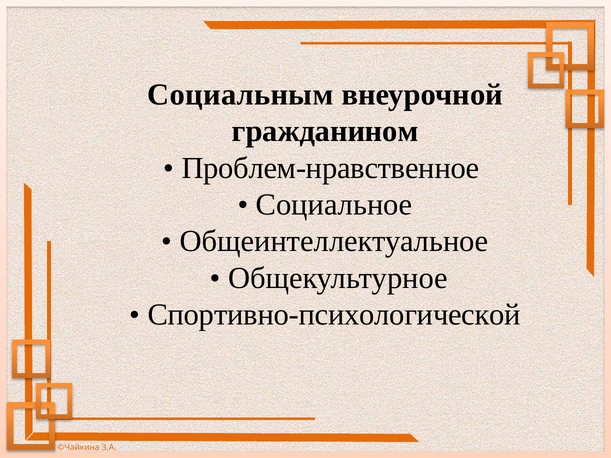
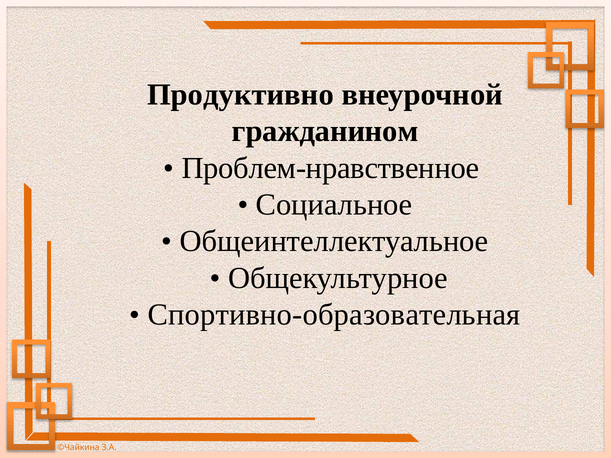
Социальным: Социальным -> Продуктивно (240, 95)
Спортивно-психологической: Спортивно-психологической -> Спортивно-образовательная (334, 315)
